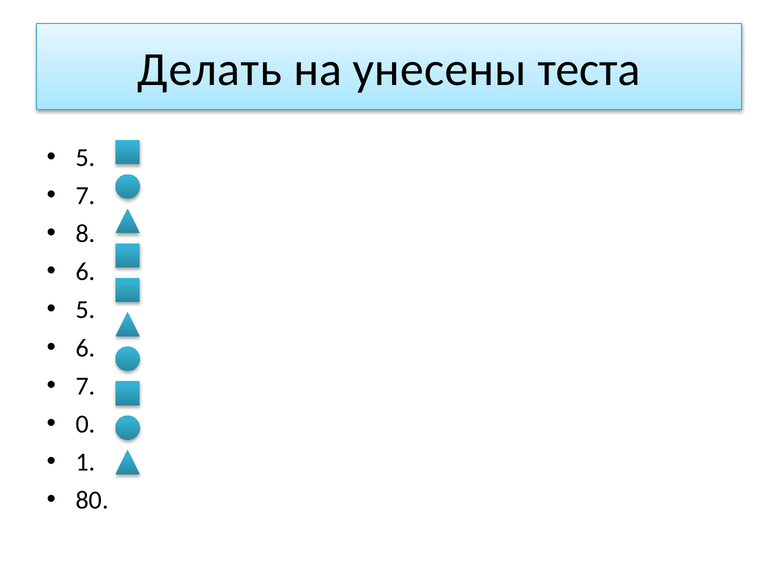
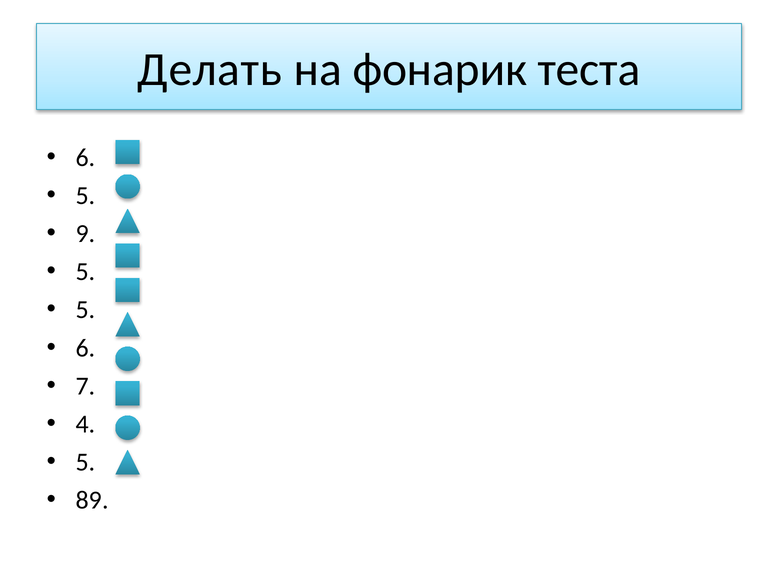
унесены: унесены -> фонарик (440, 70)
5: 5 -> 6 (86, 157)
7: 7 -> 5 (86, 195)
8: 8 -> 9 (86, 234)
6: 6 -> 5 (86, 272)
0: 0 -> 4 (86, 424)
1: 1 -> 5 (86, 462)
80: 80 -> 89 (92, 500)
